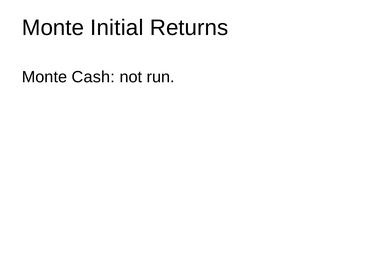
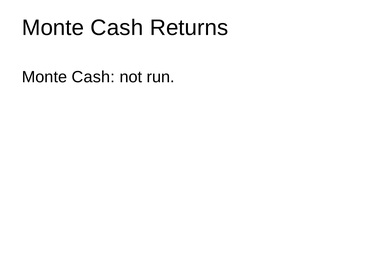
Initial: Initial -> Cash (117, 28)
